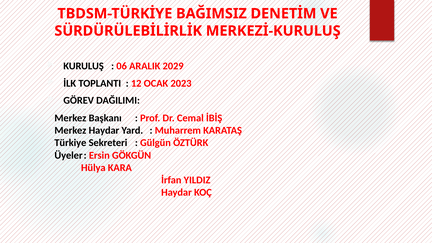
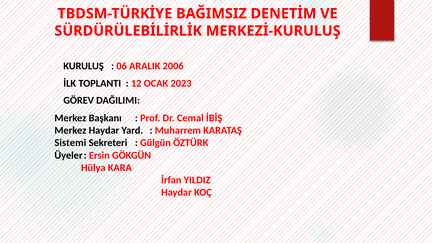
2029: 2029 -> 2006 (173, 66)
Türkiye: Türkiye -> Sistemi (70, 143)
